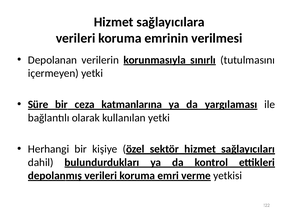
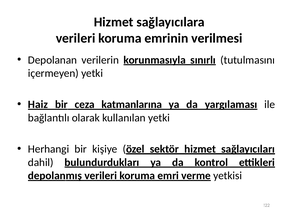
Süre: Süre -> Haiz (38, 105)
